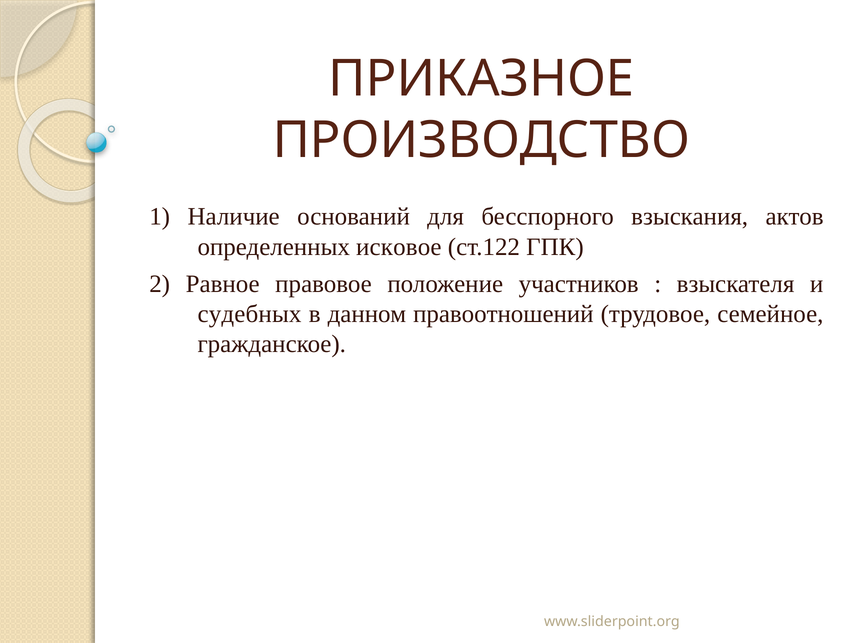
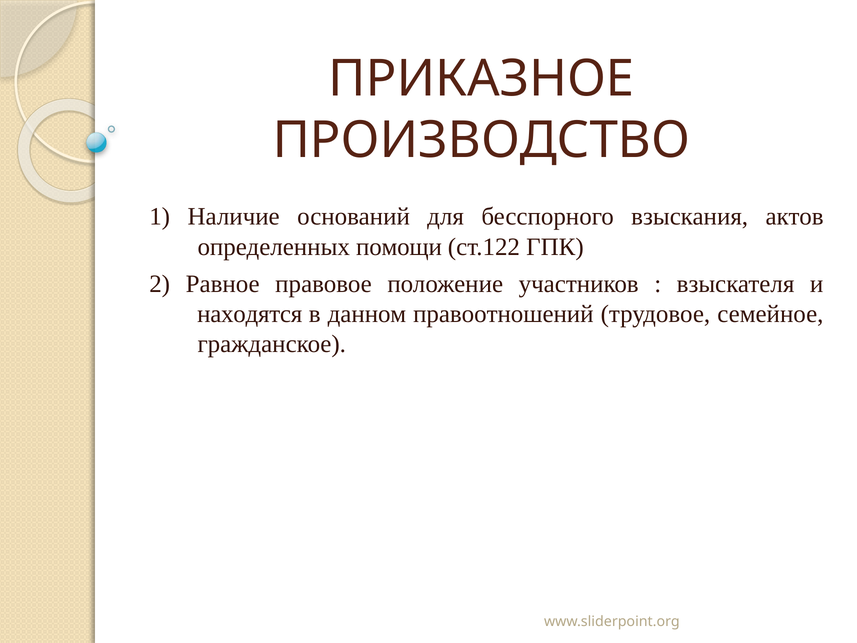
исковое: исковое -> помощи (399, 247)
судебных: судебных -> находятся (250, 314)
